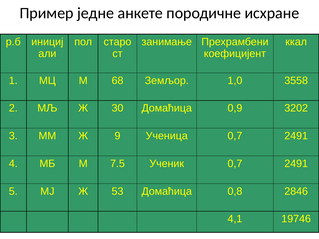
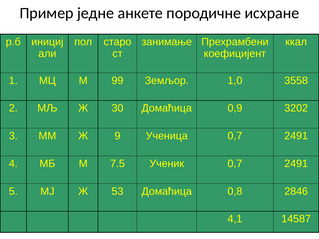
68: 68 -> 99 (117, 81)
19746: 19746 -> 14587 (296, 219)
